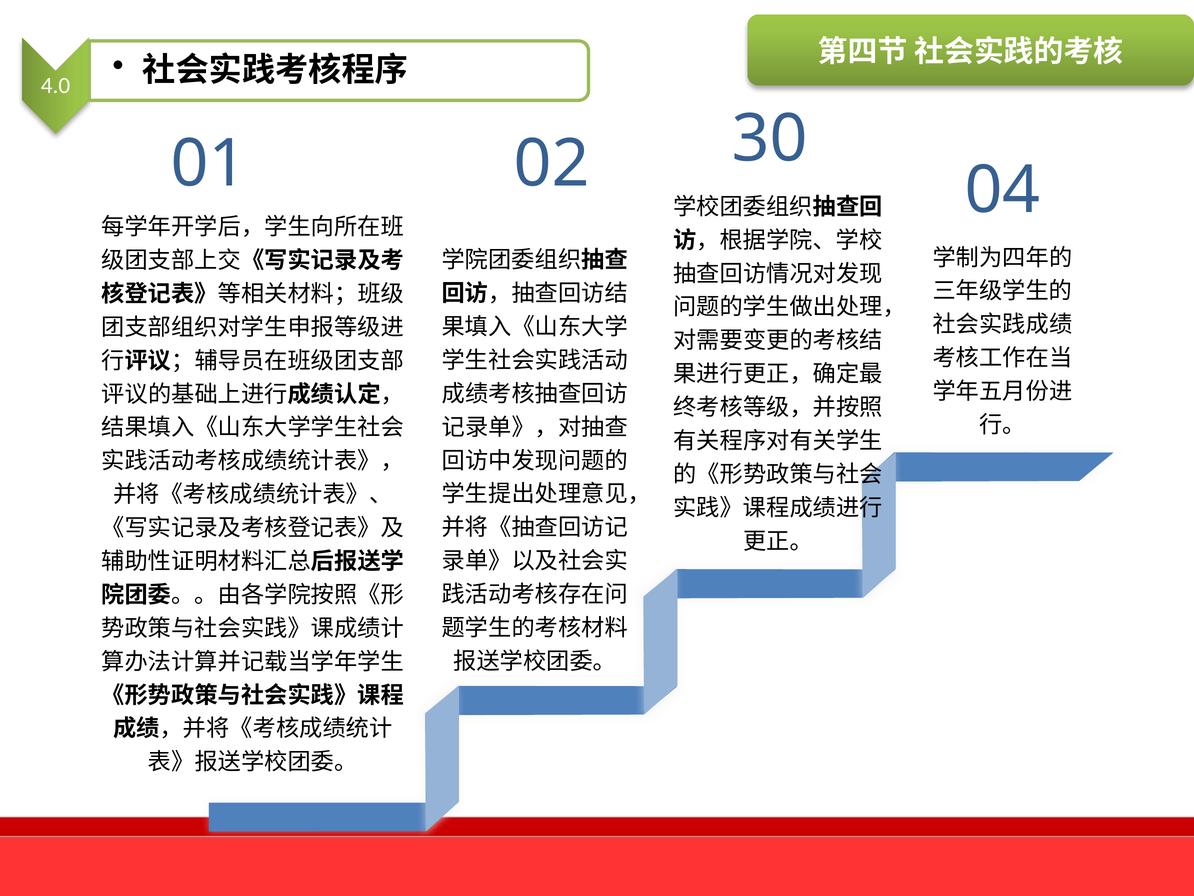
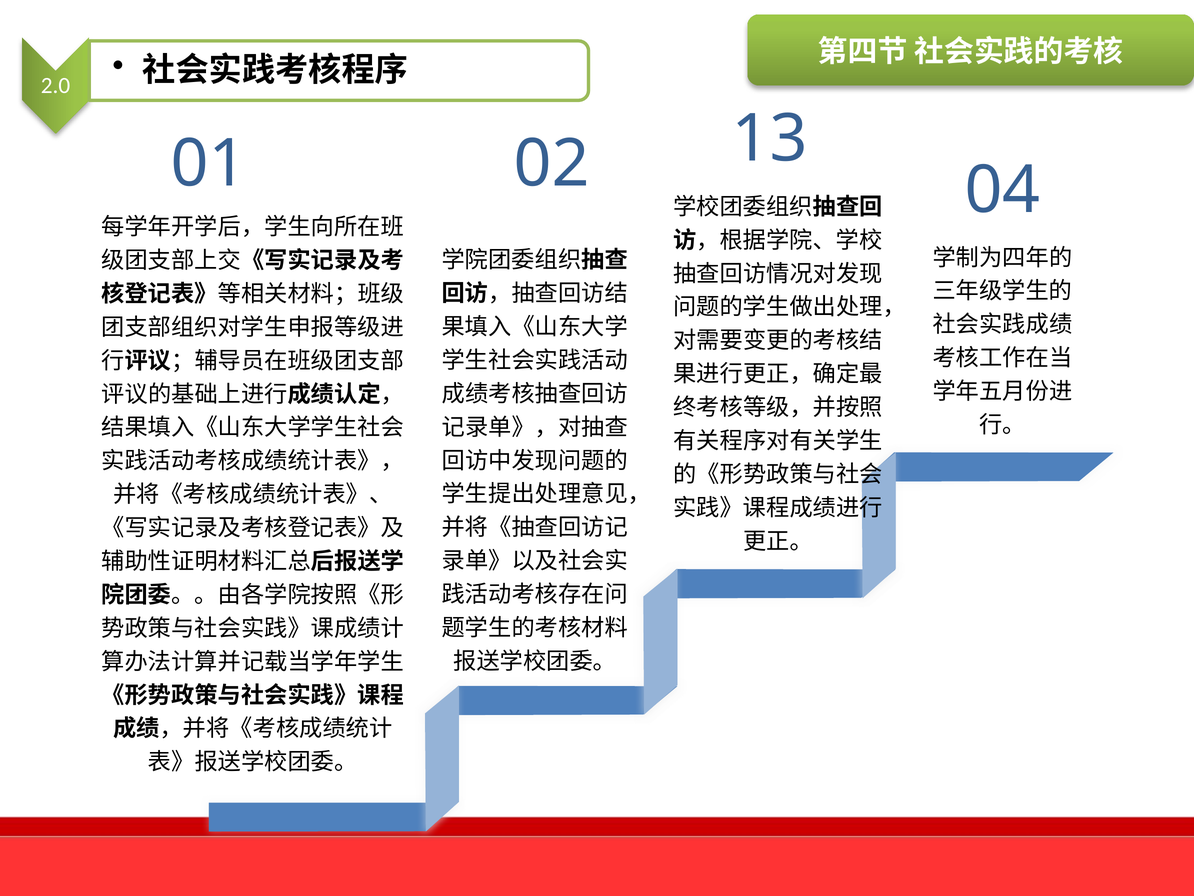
4.0: 4.0 -> 2.0 (56, 85)
30: 30 -> 13 (770, 139)
